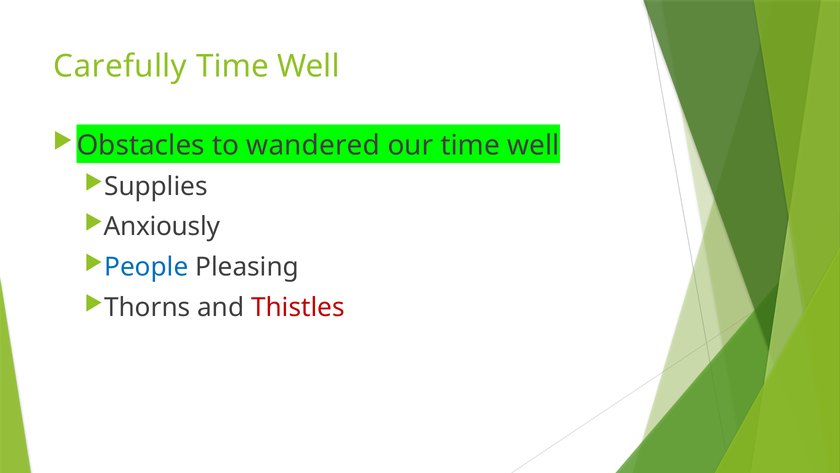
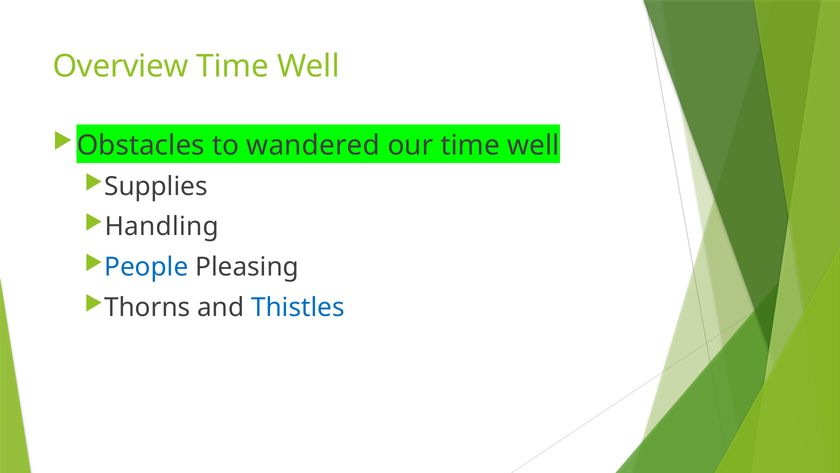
Carefully: Carefully -> Overview (121, 66)
Anxiously: Anxiously -> Handling (162, 227)
Thistles colour: red -> blue (298, 307)
